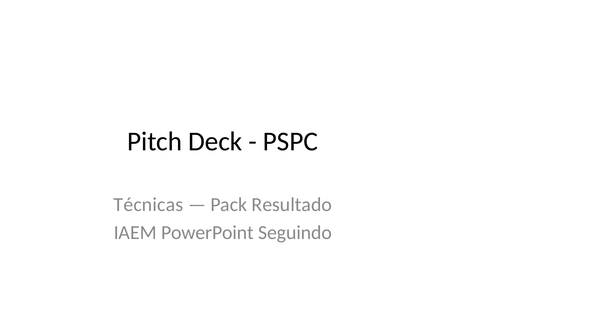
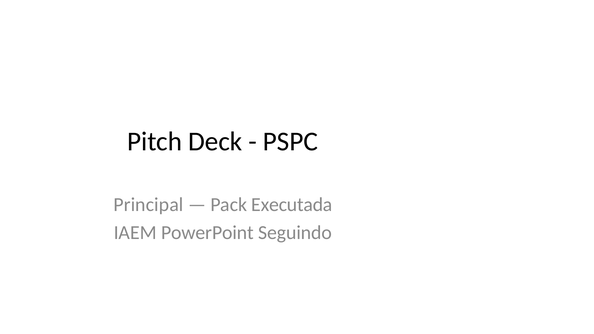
Técnicas: Técnicas -> Principal (148, 205)
Resultado: Resultado -> Executada (292, 205)
